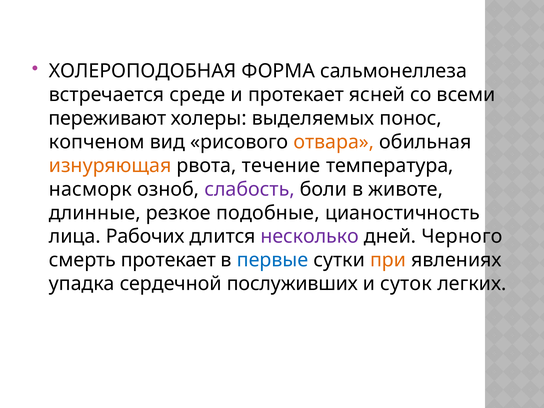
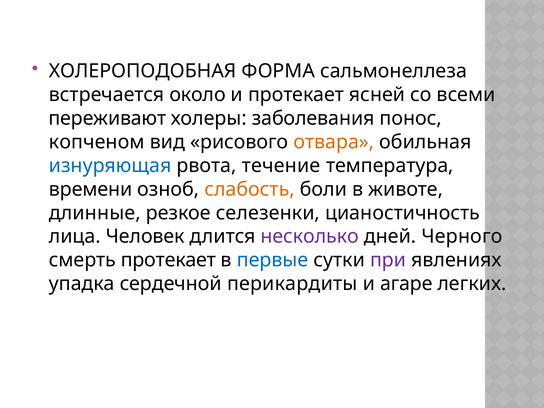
среде: среде -> около (198, 95)
выделяемых: выделяемых -> заболевания (313, 118)
изнуряющая colour: orange -> blue (110, 166)
насморк: насморк -> времени (91, 189)
слабость colour: purple -> orange (250, 189)
подобные: подобные -> селезенки (268, 213)
Рабочих: Рабочих -> Человек (145, 236)
при colour: orange -> purple (388, 260)
послуживших: послуживших -> перикардиты (292, 284)
суток: суток -> агаре (406, 284)
